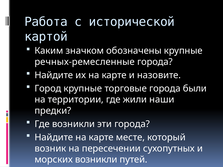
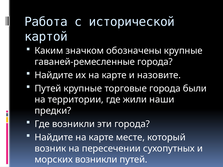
речных-ремесленные: речных-ремесленные -> гаваней-ремесленные (85, 62)
Город: Город -> Путей (48, 89)
